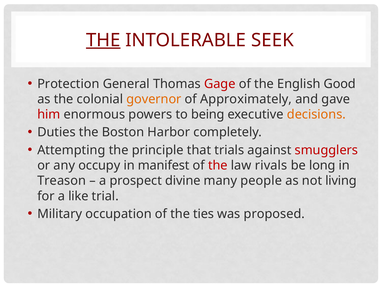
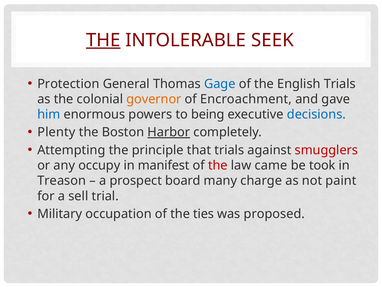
Gage colour: red -> blue (220, 84)
English Good: Good -> Trials (340, 84)
Approximately: Approximately -> Encroachment (246, 99)
him colour: red -> blue (49, 114)
decisions colour: orange -> blue (316, 114)
Duties: Duties -> Plenty (56, 132)
Harbor underline: none -> present (169, 132)
rivals: rivals -> came (271, 165)
long: long -> took (322, 165)
divine: divine -> board (183, 180)
people: people -> charge (261, 180)
living: living -> paint (341, 180)
like: like -> sell (78, 196)
